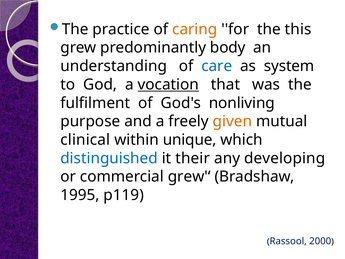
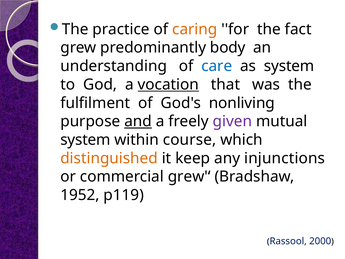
this: this -> fact (298, 29)
and underline: none -> present (138, 121)
given colour: orange -> purple (232, 121)
clinical: clinical -> system (85, 140)
unique: unique -> course (189, 140)
distinguished colour: blue -> orange (109, 158)
their: their -> keep (193, 158)
developing: developing -> injunctions (285, 158)
1995: 1995 -> 1952 (80, 195)
